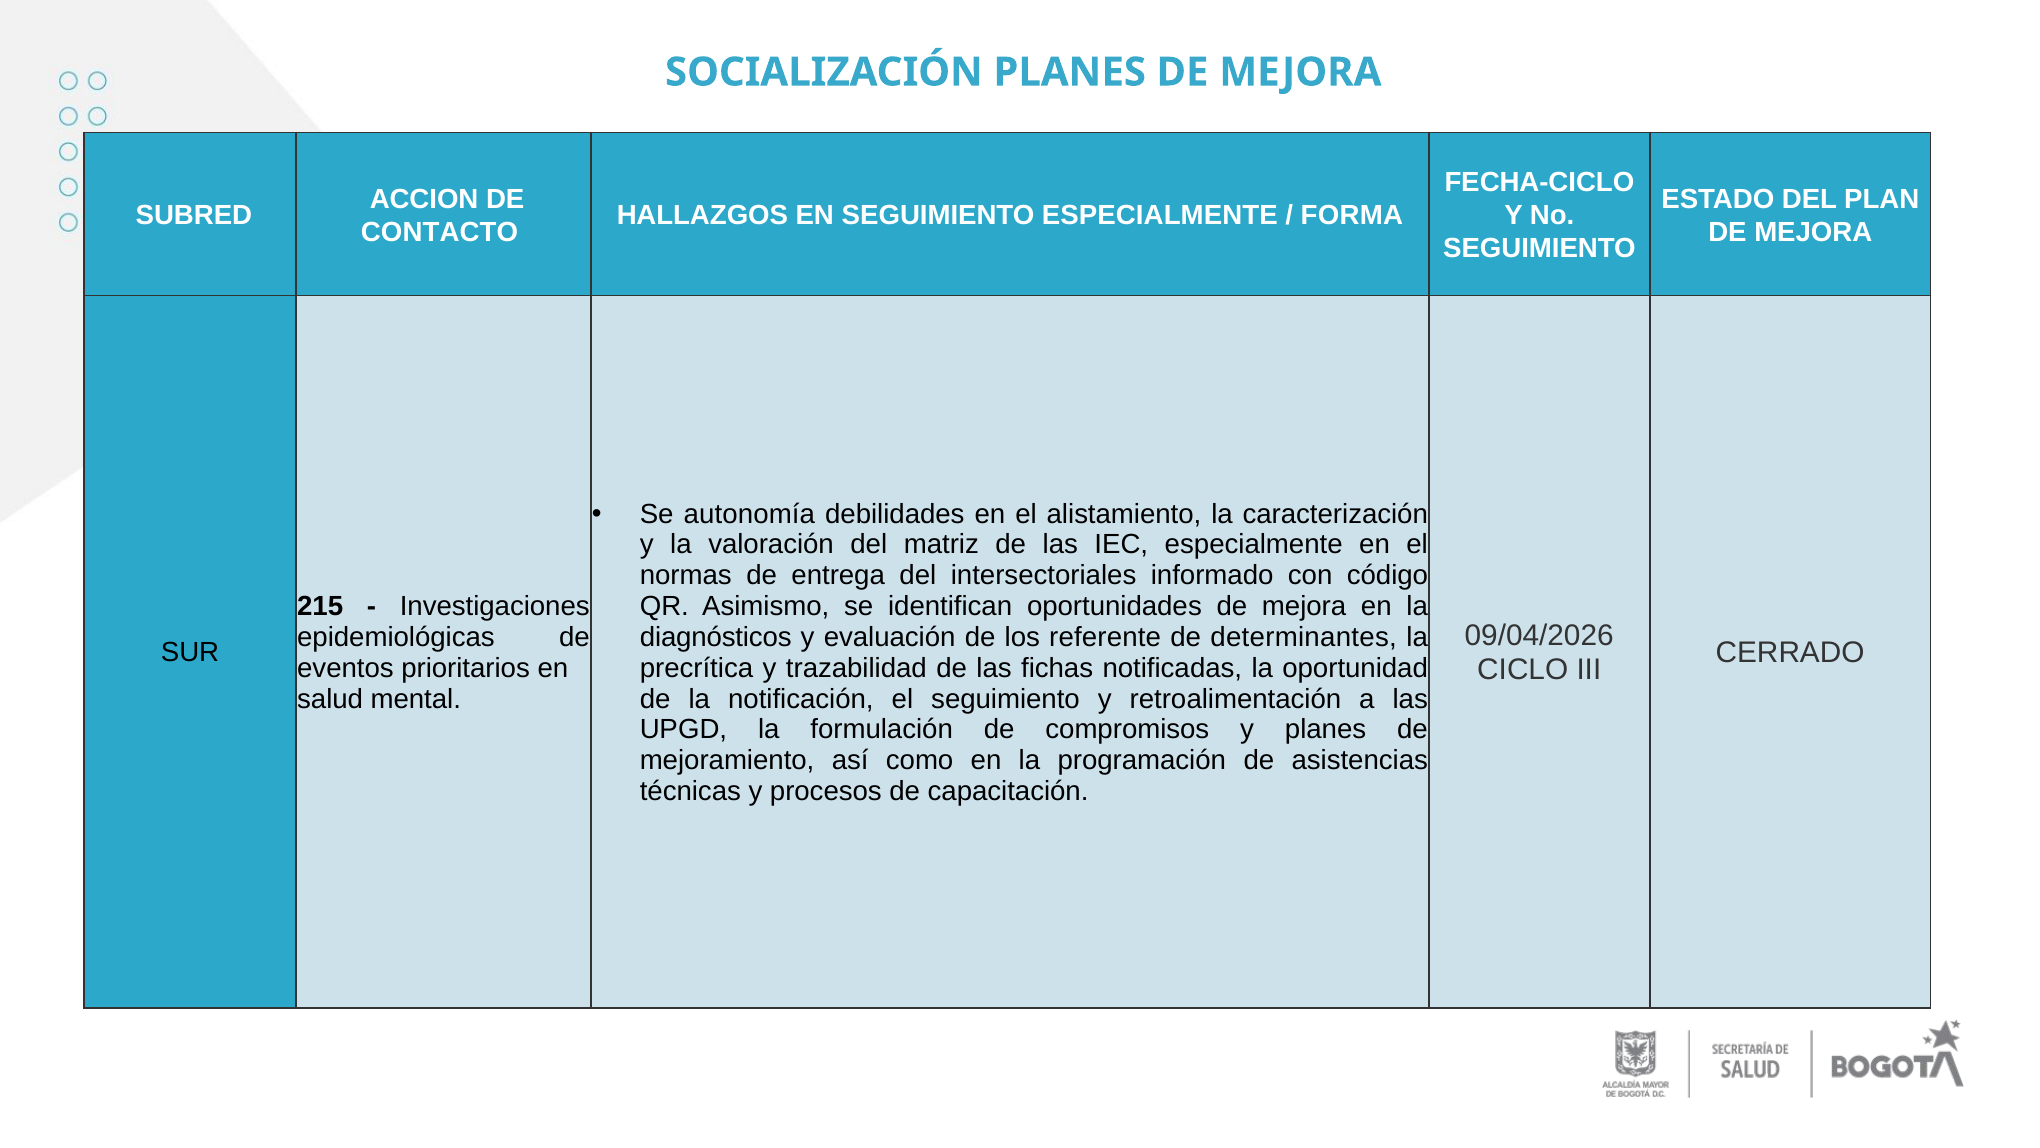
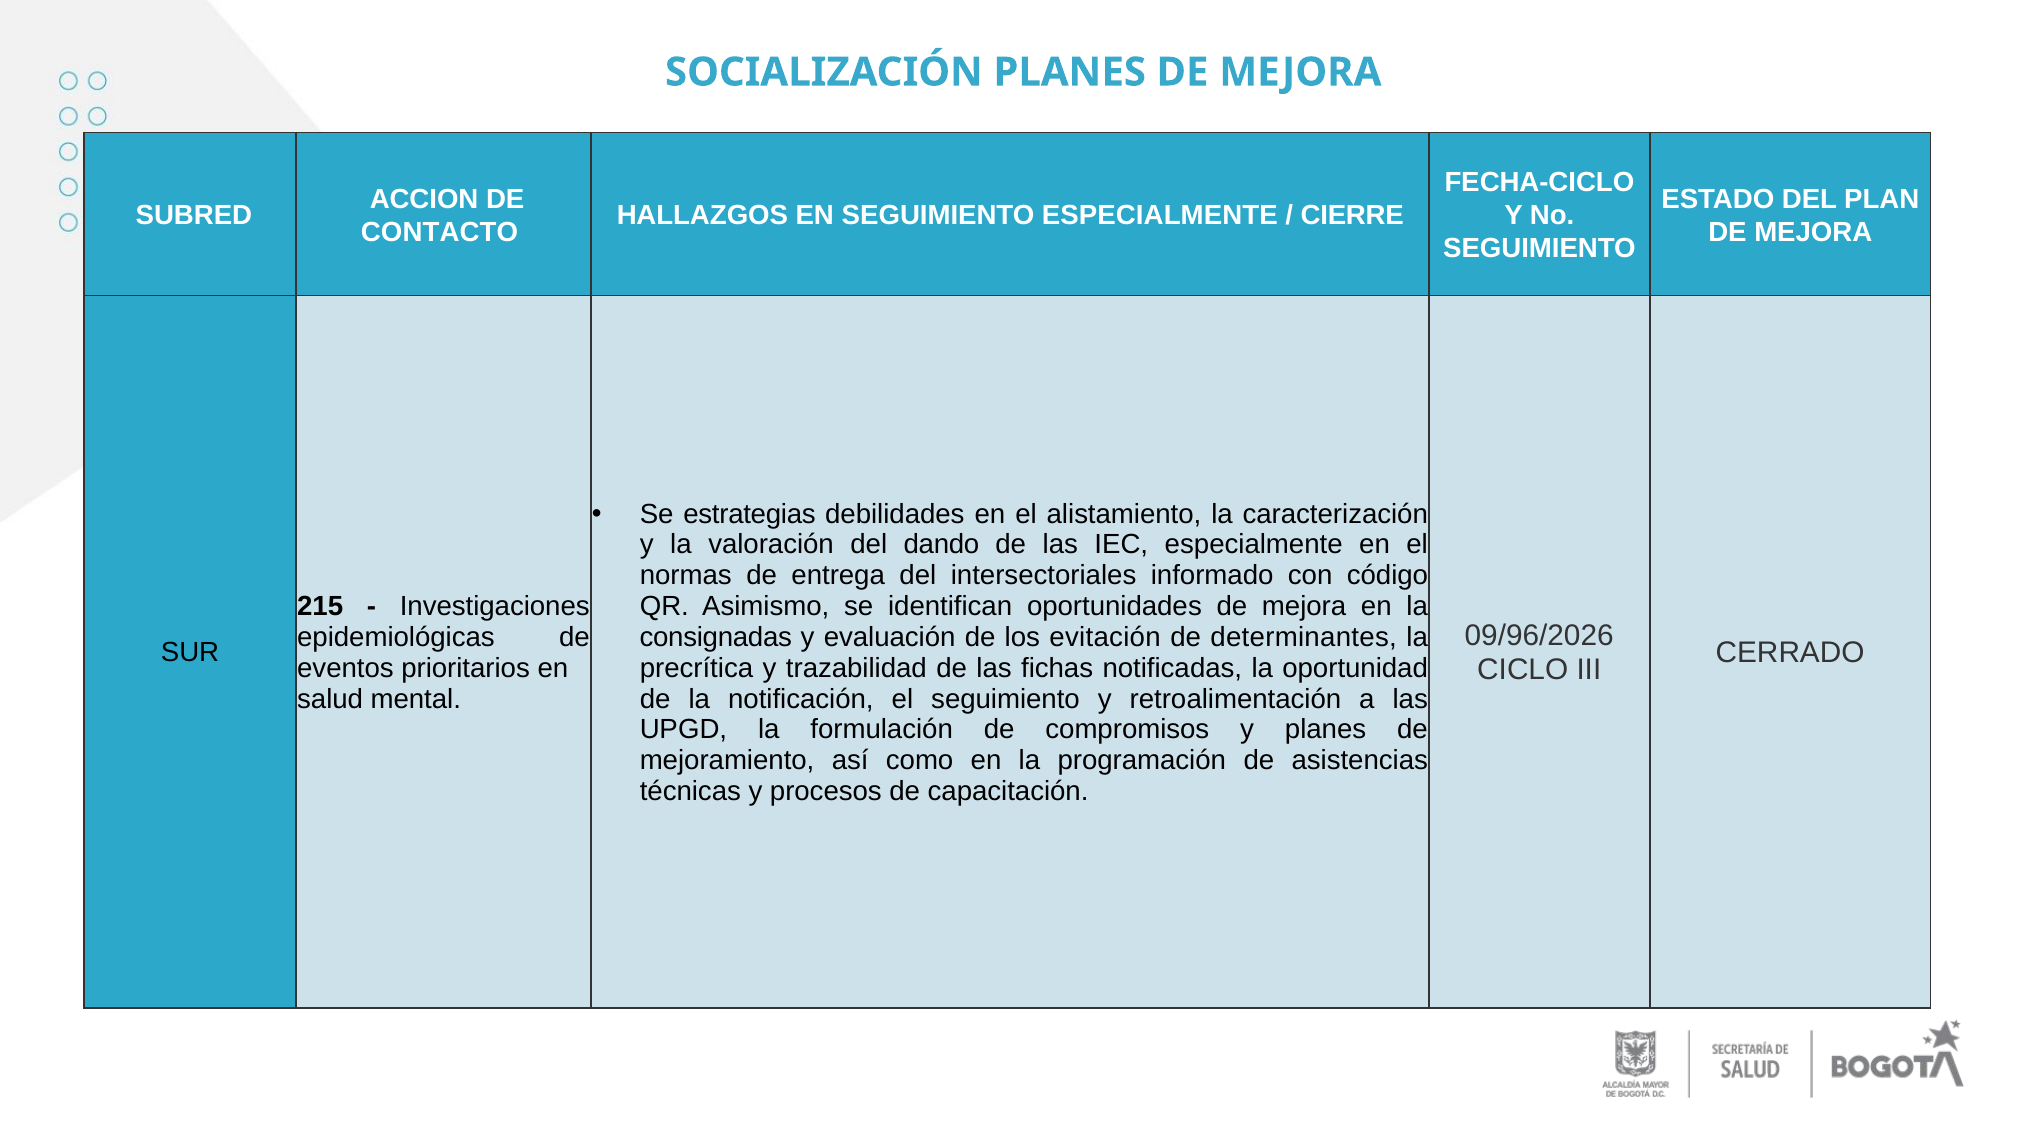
FORMA: FORMA -> CIERRE (1352, 215)
autonomía: autonomía -> estrategias (750, 514)
matriz: matriz -> dando (941, 545)
09/04/2026: 09/04/2026 -> 09/96/2026 (1539, 636)
diagnósticos: diagnósticos -> consignadas (716, 637)
referente: referente -> evitación (1105, 637)
